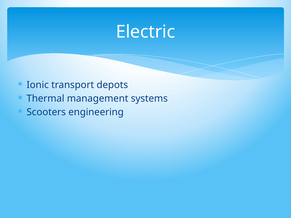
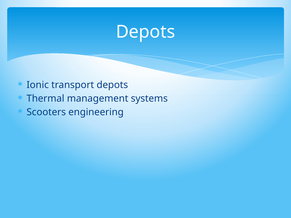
Electric: Electric -> Depots (146, 32)
